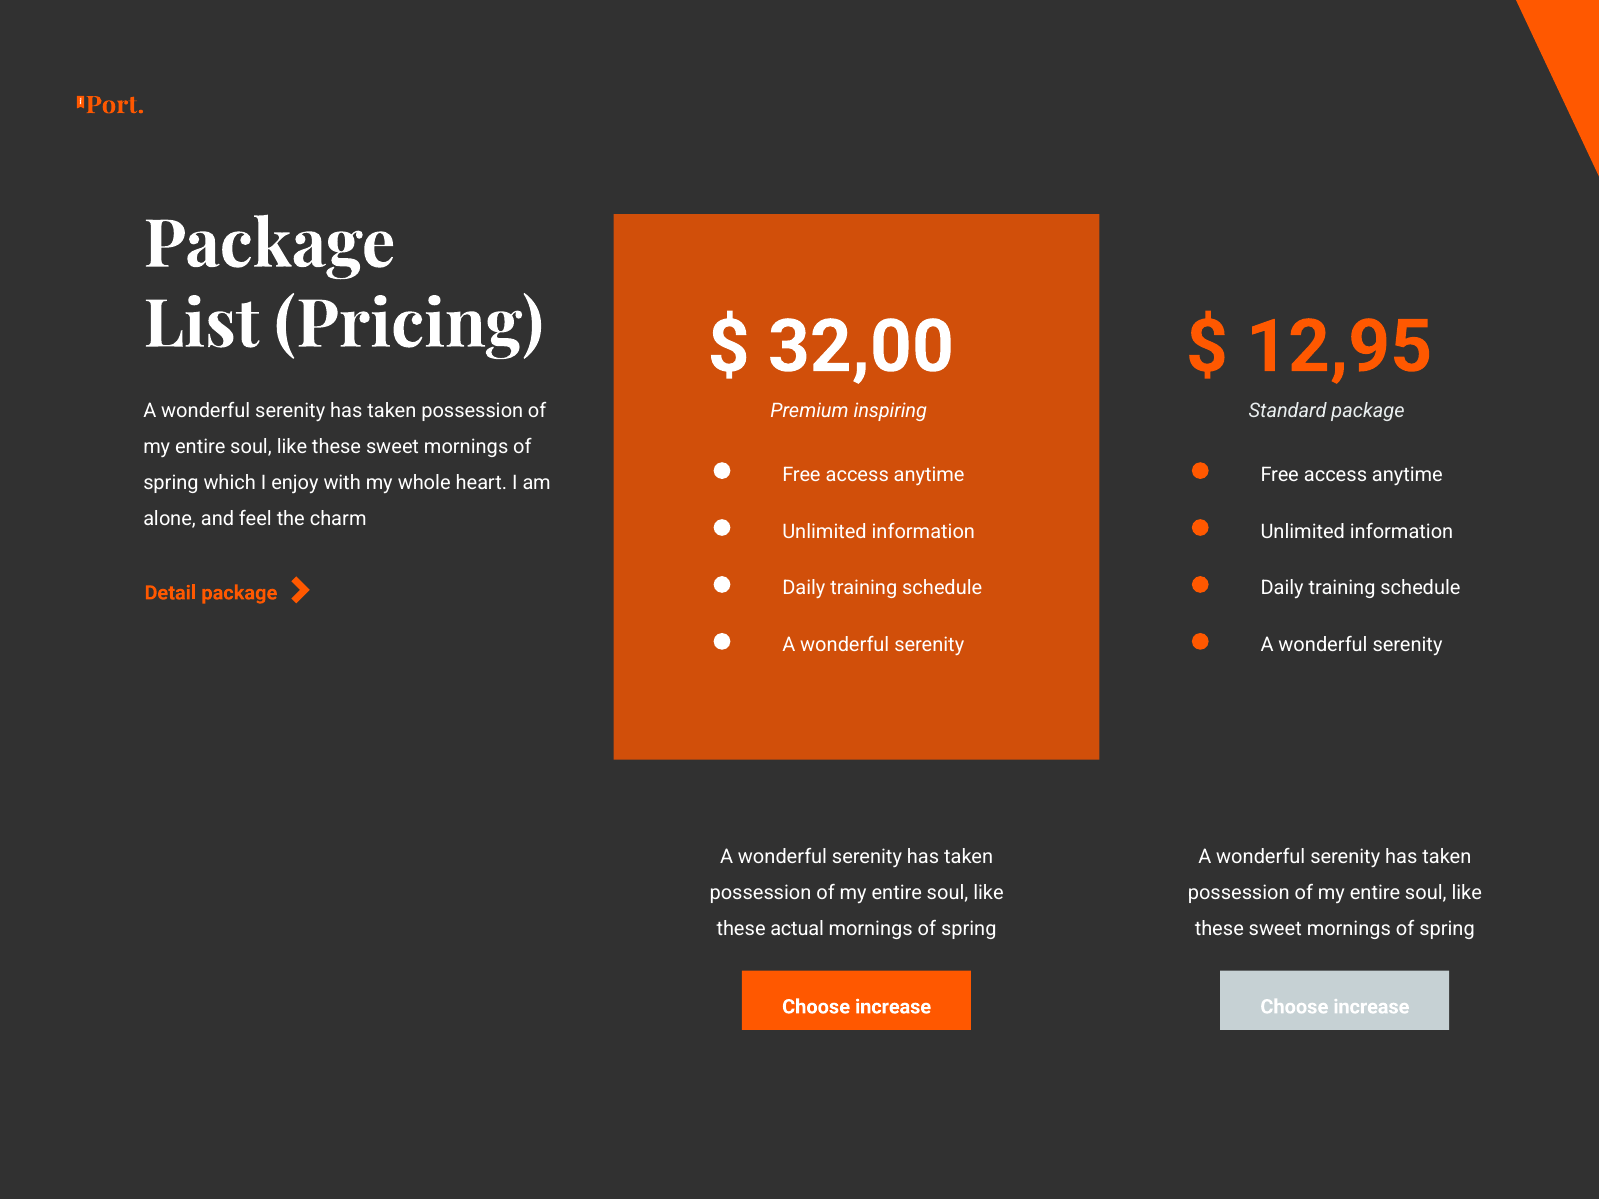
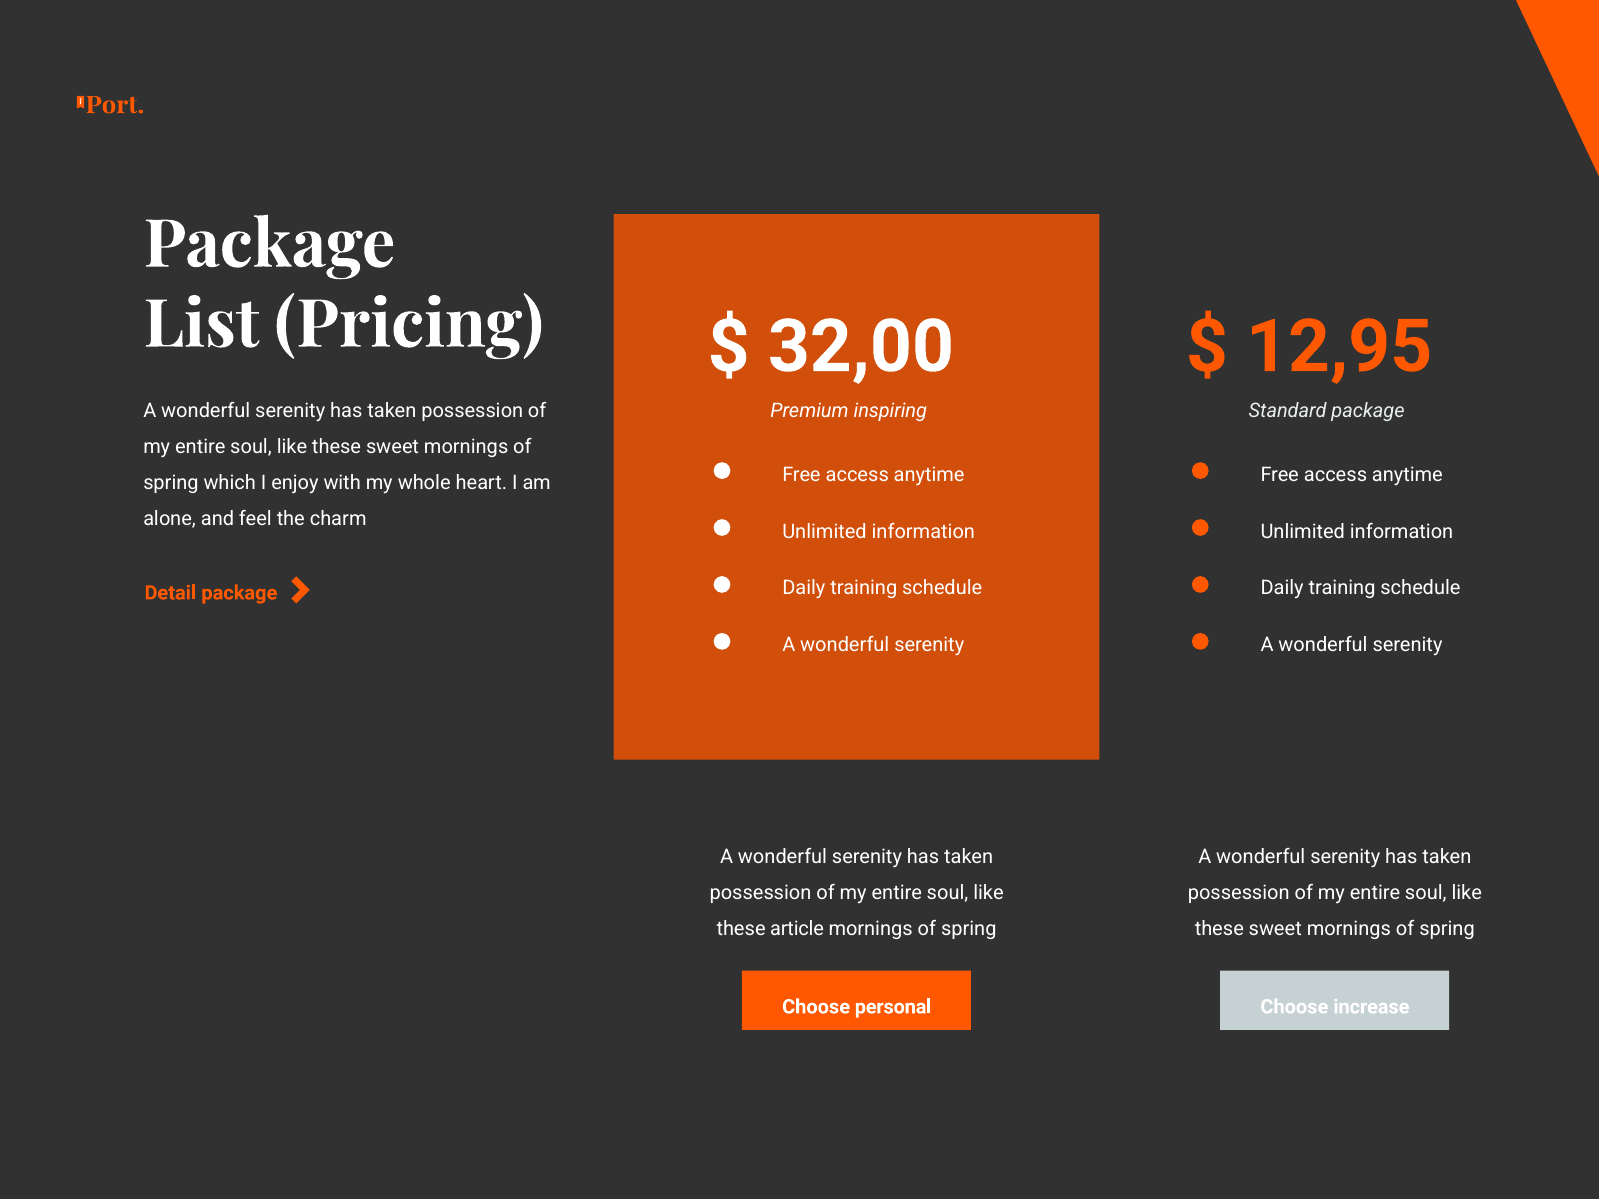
actual: actual -> article (797, 929)
increase: increase -> personal (893, 1007)
